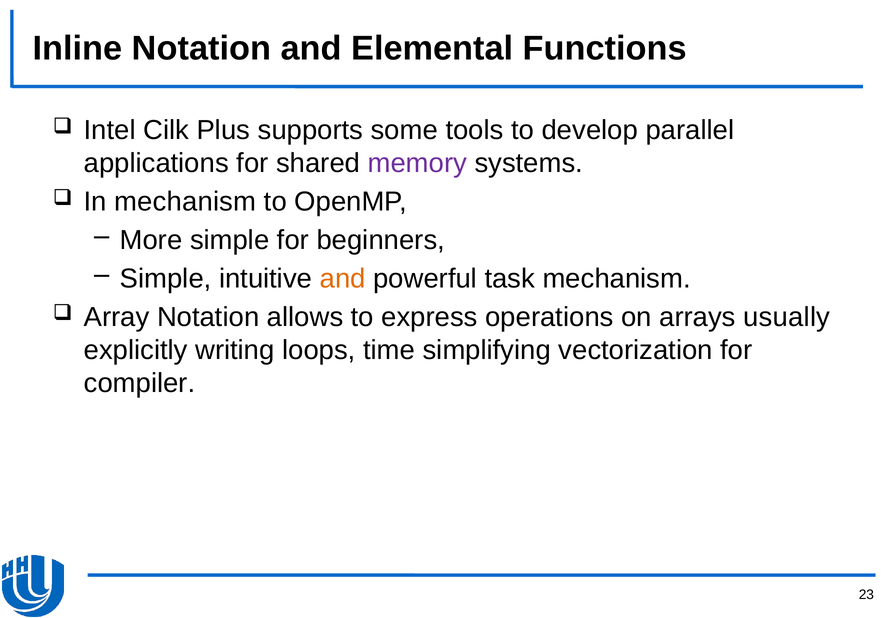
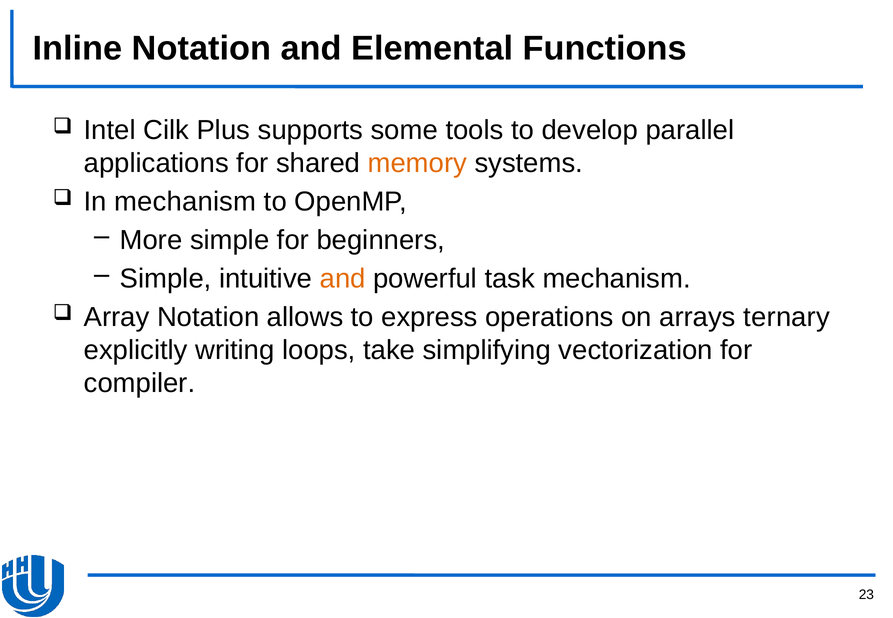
memory colour: purple -> orange (417, 163)
usually: usually -> ternary (787, 317)
time: time -> take (389, 350)
